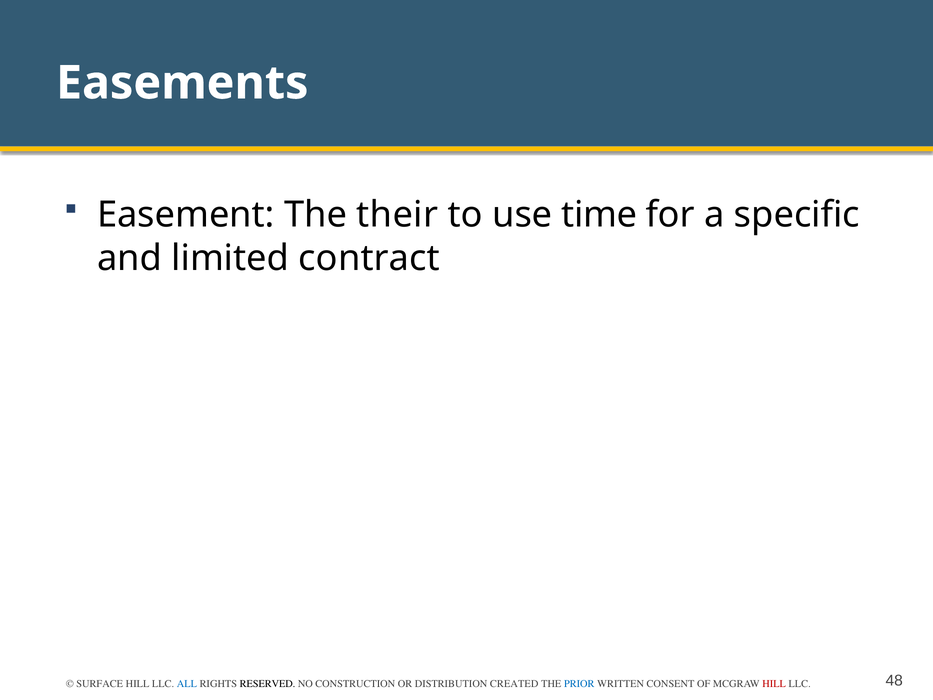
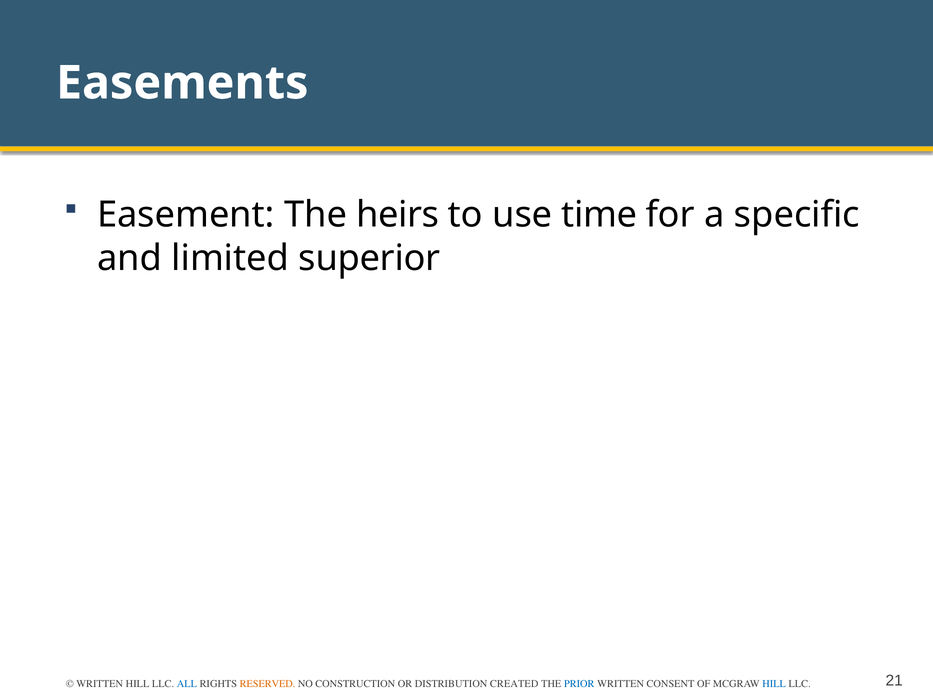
their: their -> heirs (398, 215)
contract: contract -> superior (369, 258)
SURFACE: SURFACE -> WRITTEN (100, 683)
RESERVED colour: black -> orange (268, 683)
HILL colour: red -> blue (774, 683)
48: 48 -> 21 (894, 681)
